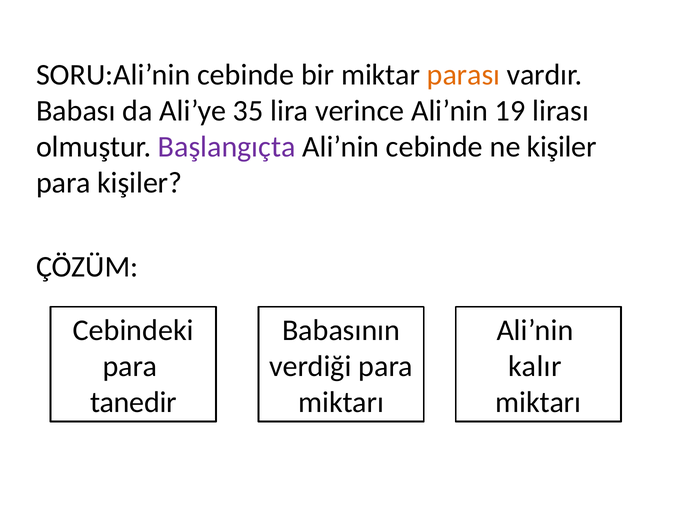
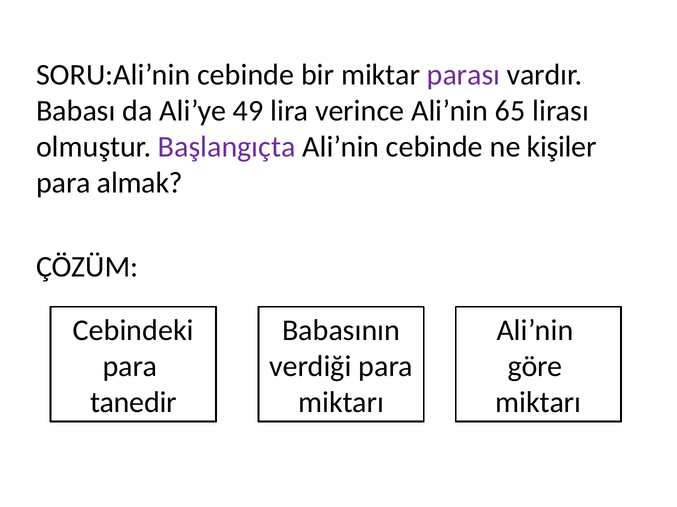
parası colour: orange -> purple (464, 75)
35: 35 -> 49 (248, 111)
19: 19 -> 65 (510, 111)
para kişiler: kişiler -> almak (140, 183)
kalır: kalır -> göre (535, 367)
